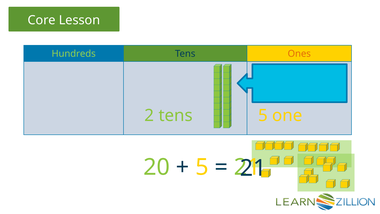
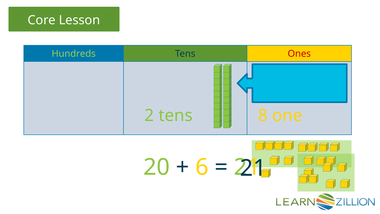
Ones colour: orange -> red (299, 54)
tens 5: 5 -> 8 (263, 115)
5: 5 -> 6 (202, 167)
